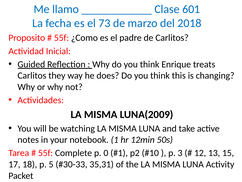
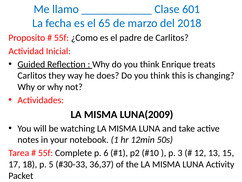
73: 73 -> 65 (104, 23)
0: 0 -> 6 (106, 153)
35,31: 35,31 -> 36,37 (102, 164)
